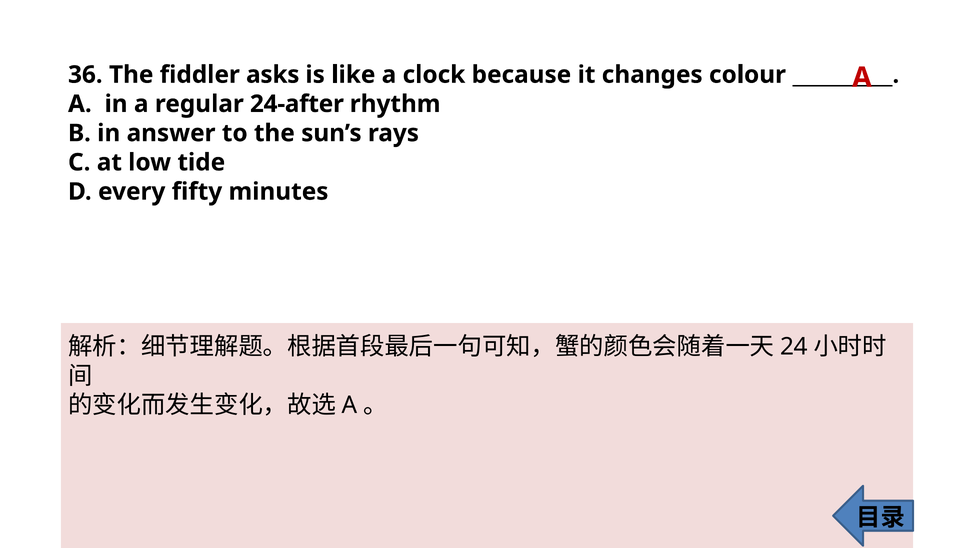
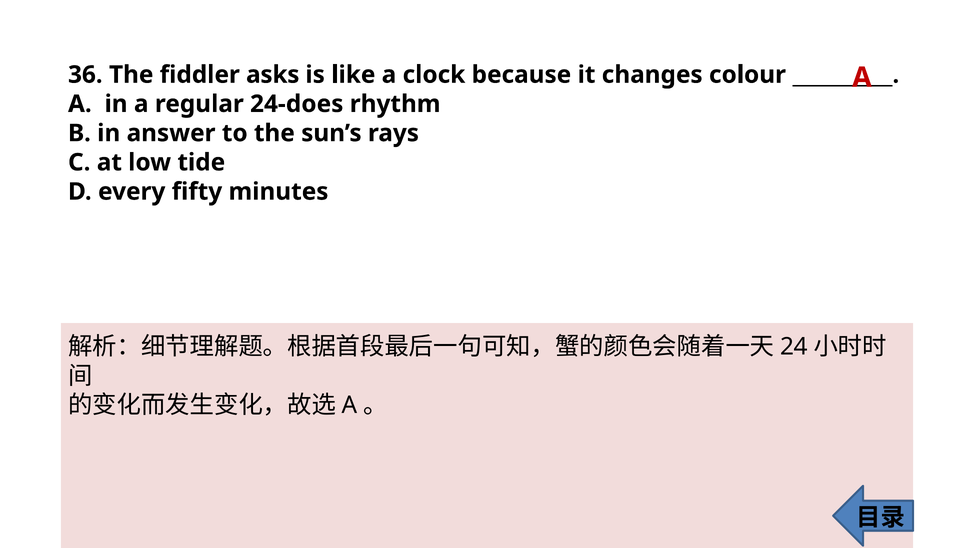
24-after: 24-after -> 24-does (297, 104)
